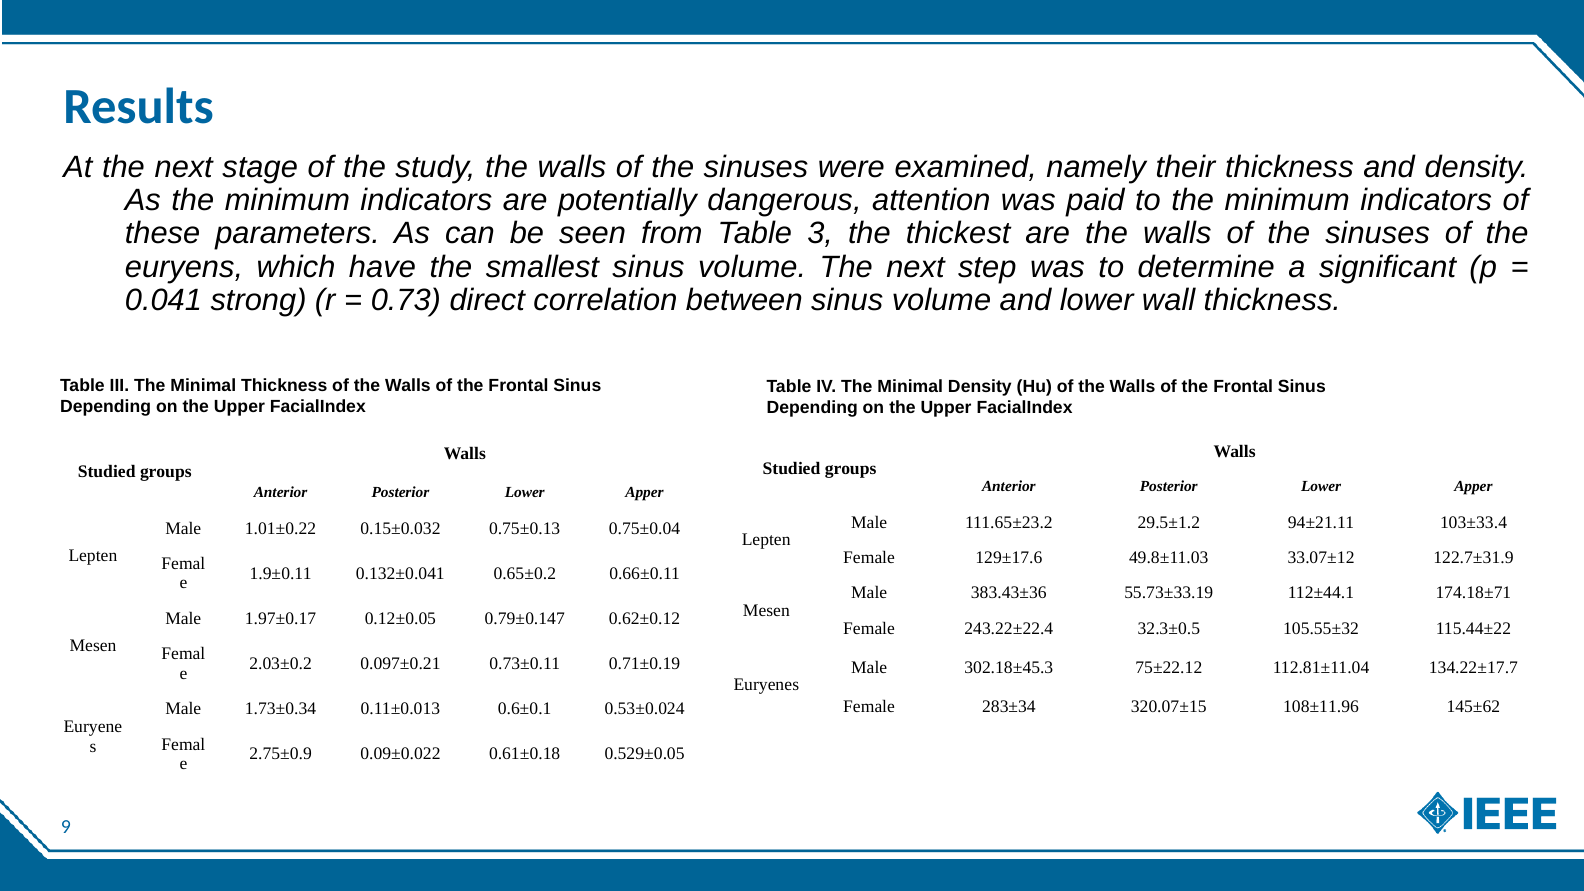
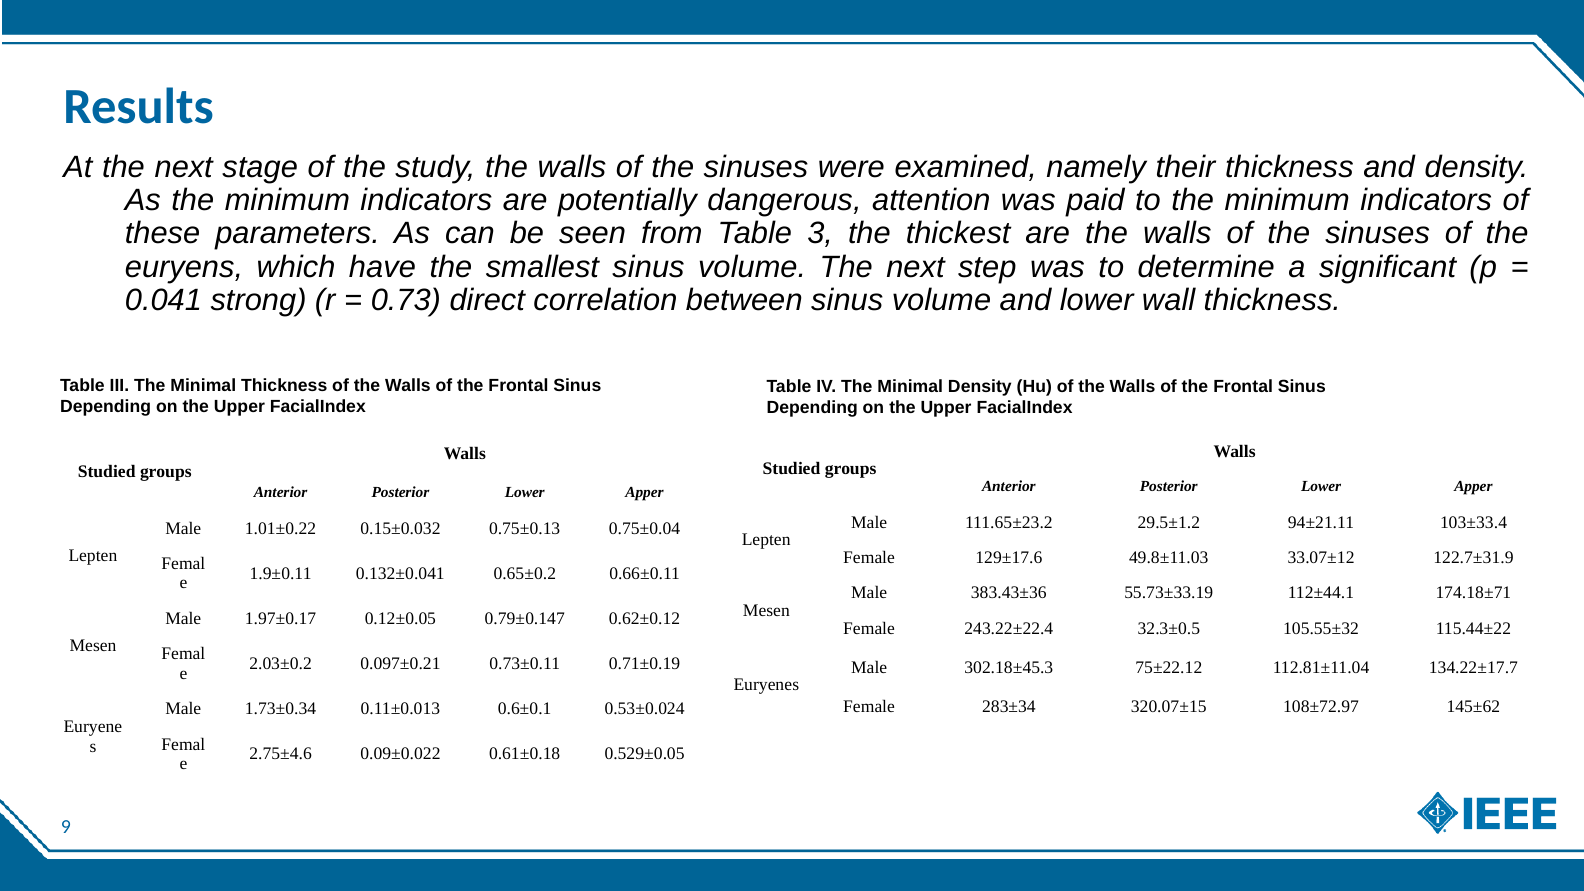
108±11.96: 108±11.96 -> 108±72.97 (1321, 706)
2.75±0.9: 2.75±0.9 -> 2.75±4.6 (281, 754)
